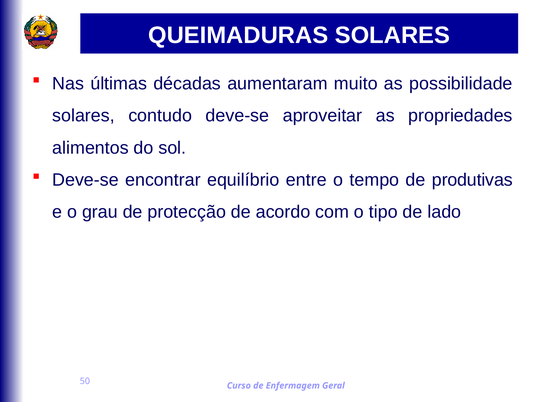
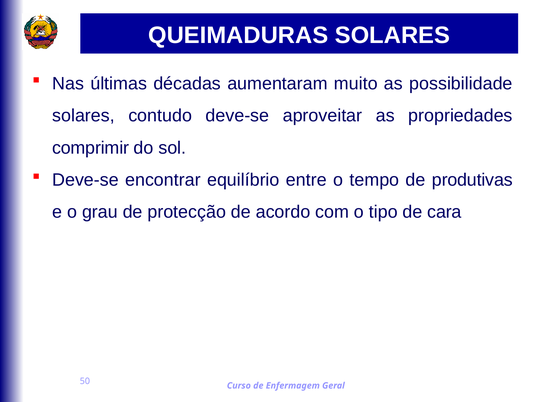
alimentos: alimentos -> comprimir (91, 148)
lado: lado -> cara (444, 212)
